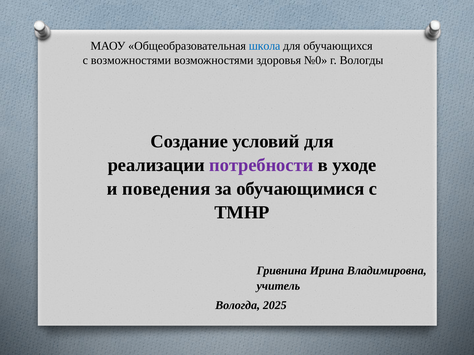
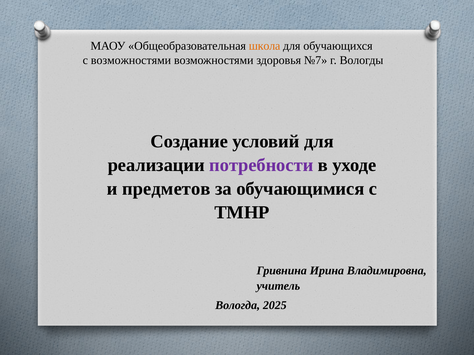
школа colour: blue -> orange (265, 46)
№0: №0 -> №7 (316, 60)
поведения: поведения -> предметов (166, 189)
